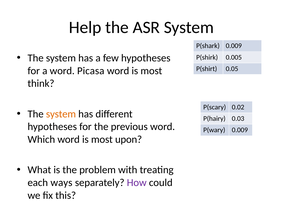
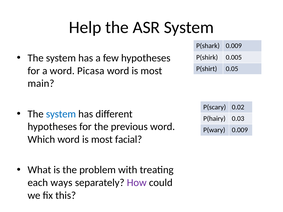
think: think -> main (41, 84)
system colour: orange -> blue (61, 114)
upon: upon -> facial (129, 140)
